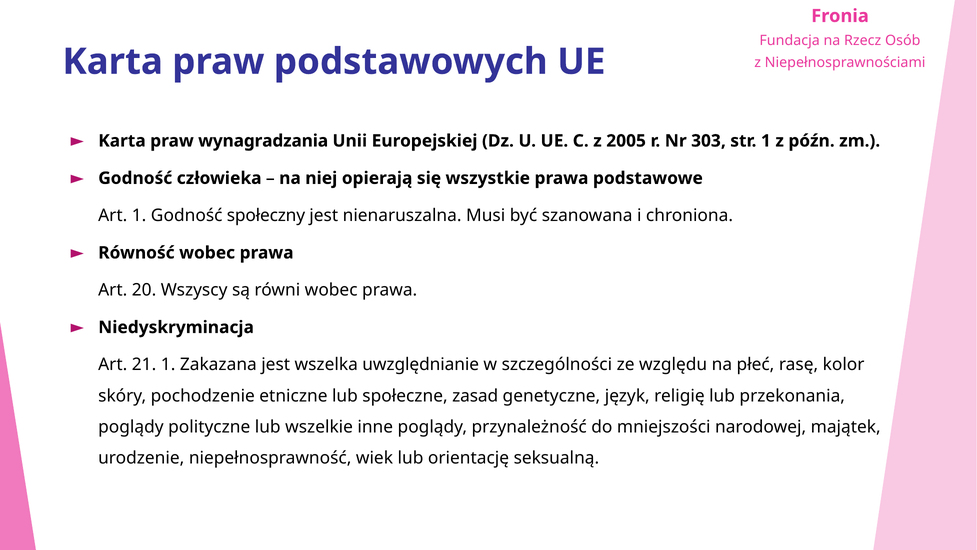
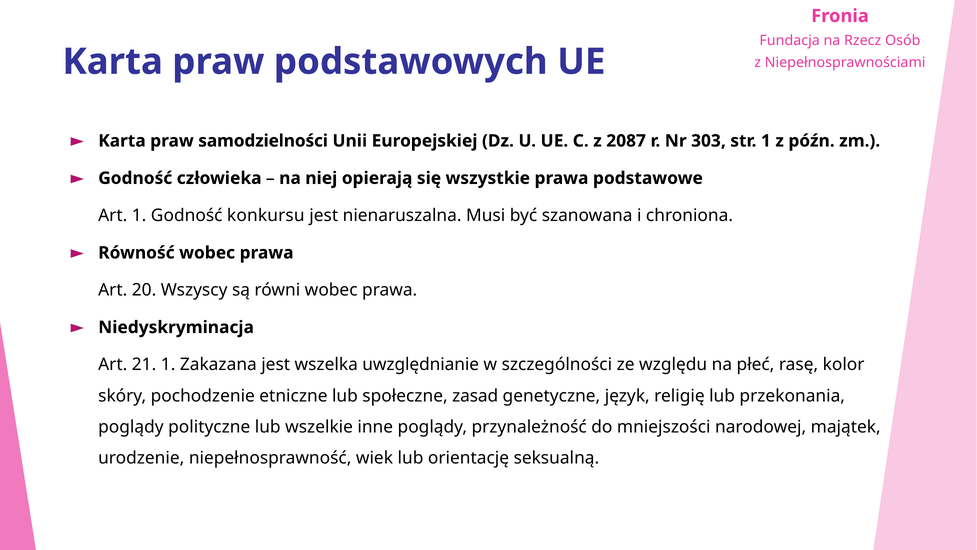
wynagradzania: wynagradzania -> samodzielności (263, 141)
2005: 2005 -> 2087 (626, 141)
społeczny: społeczny -> konkursu (266, 215)
